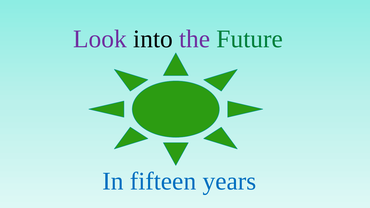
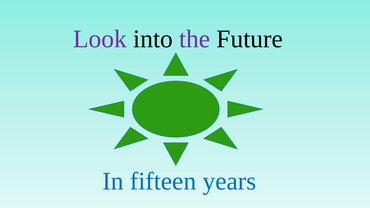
Future colour: green -> black (250, 39)
